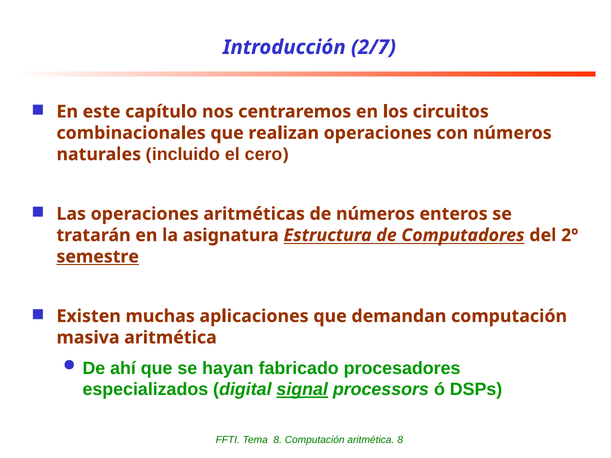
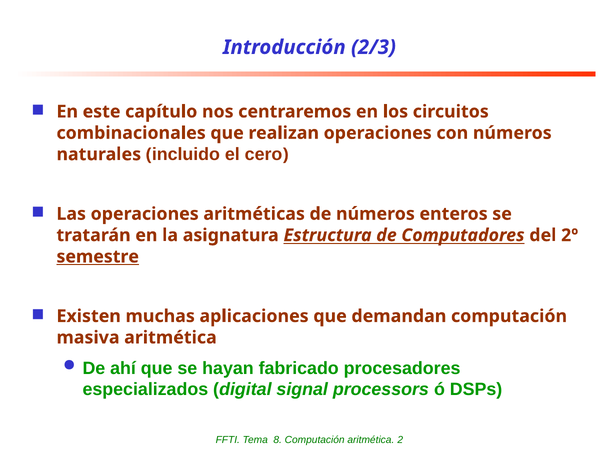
2/7: 2/7 -> 2/3 (373, 47)
signal underline: present -> none (302, 390)
aritmética 8: 8 -> 2 (400, 440)
